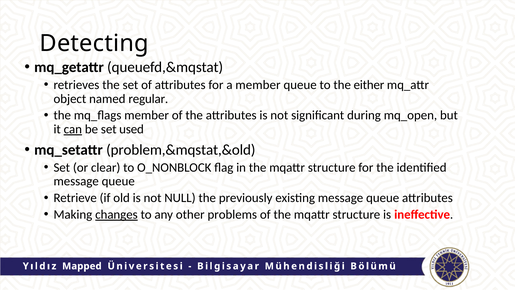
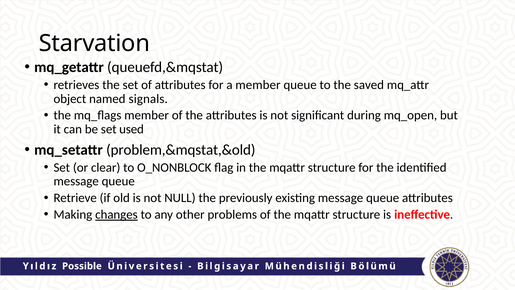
Detecting: Detecting -> Starvation (94, 43)
either: either -> saved (369, 85)
regular: regular -> signals (148, 99)
can underline: present -> none (73, 129)
Mapped: Mapped -> Possible (82, 266)
